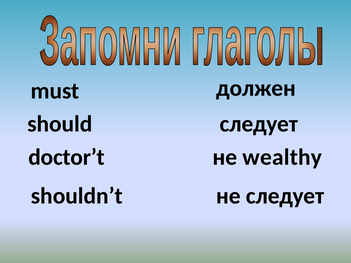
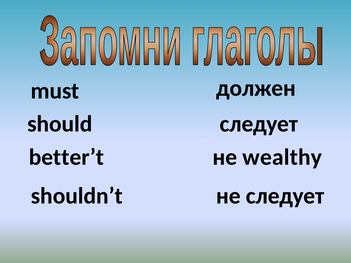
doctor’t: doctor’t -> better’t (66, 157)
